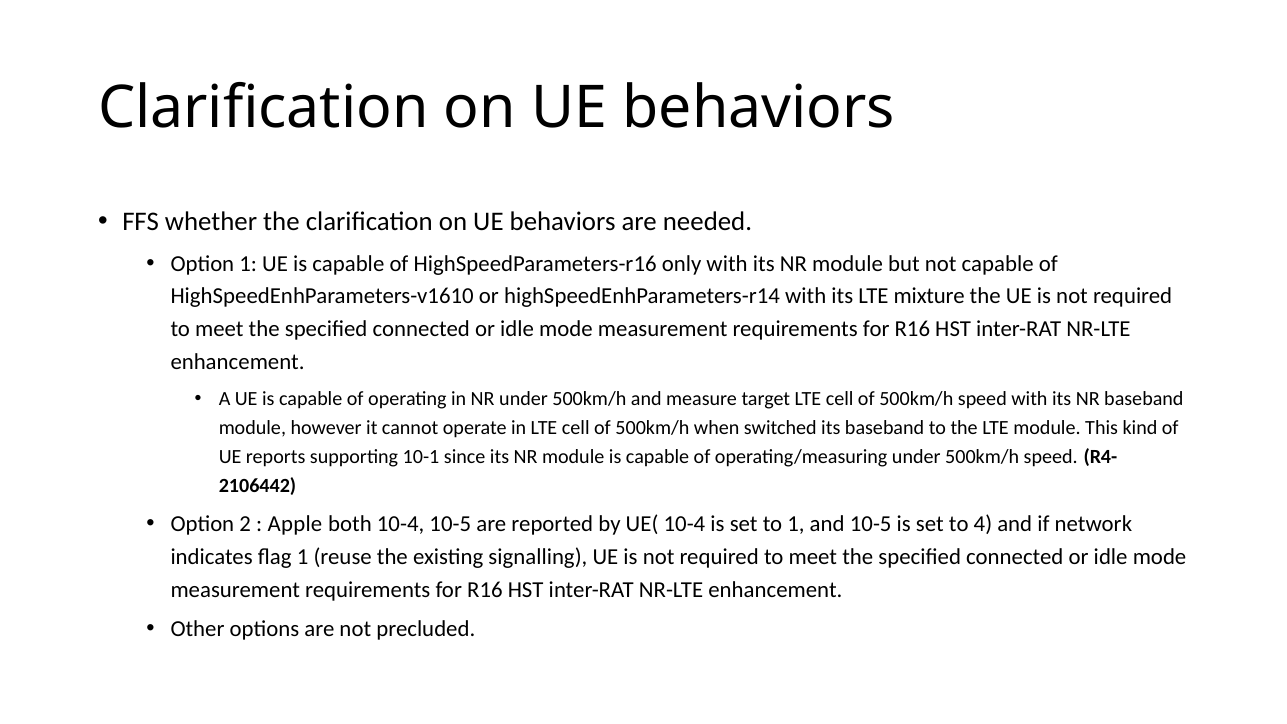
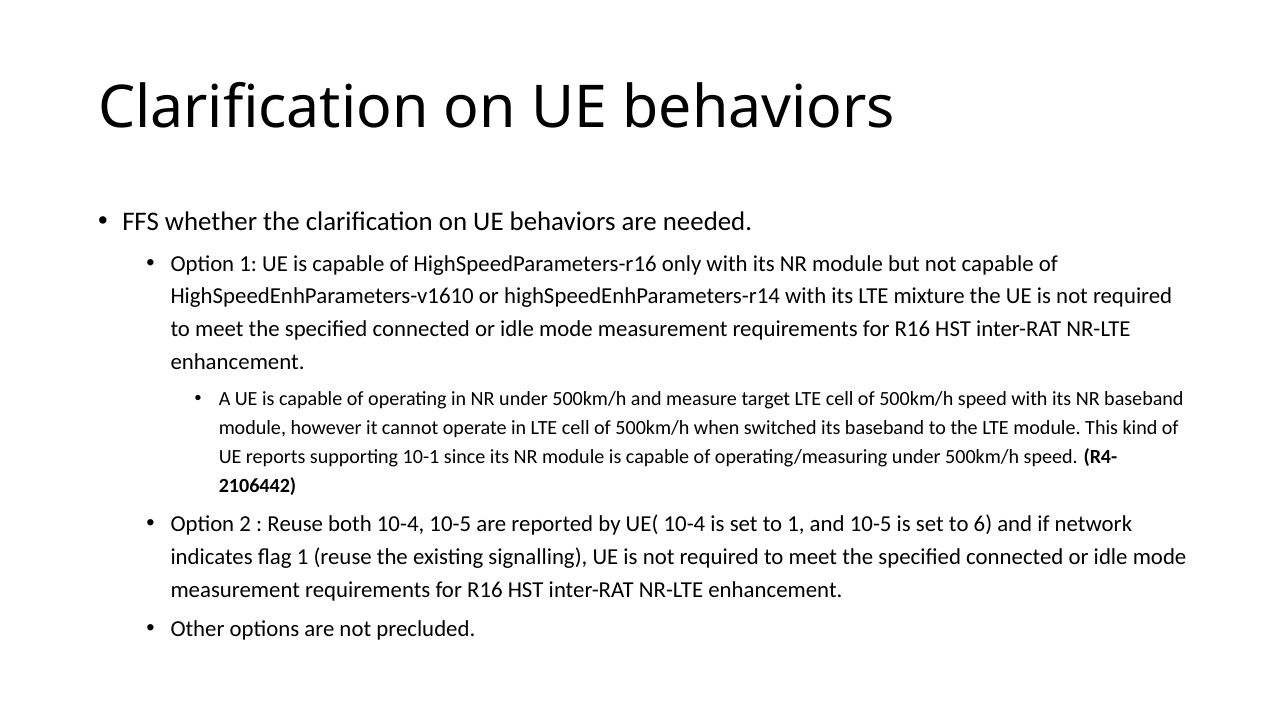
Apple: Apple -> Reuse (295, 524)
4: 4 -> 6 (983, 524)
